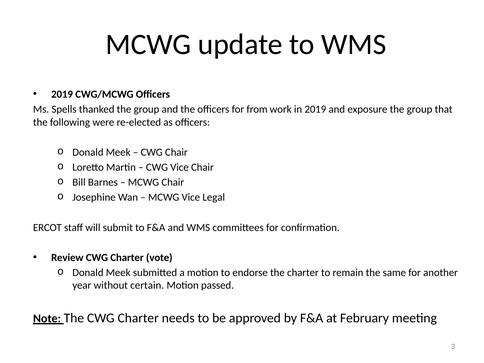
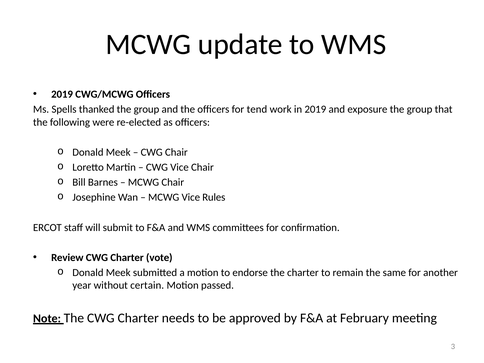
from: from -> tend (257, 109)
Legal: Legal -> Rules (214, 197)
